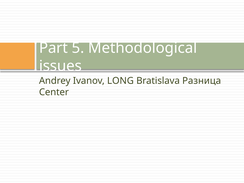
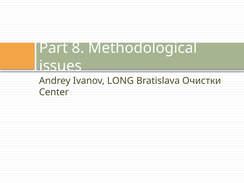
5: 5 -> 8 (78, 48)
Разница: Разница -> Очистки (202, 81)
